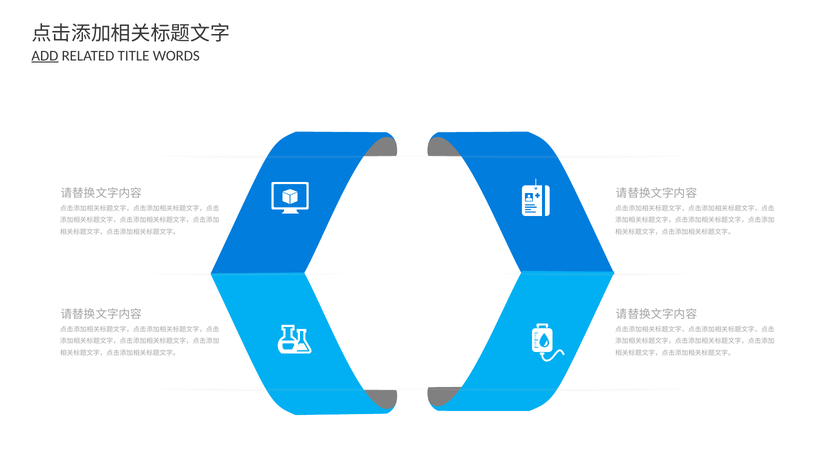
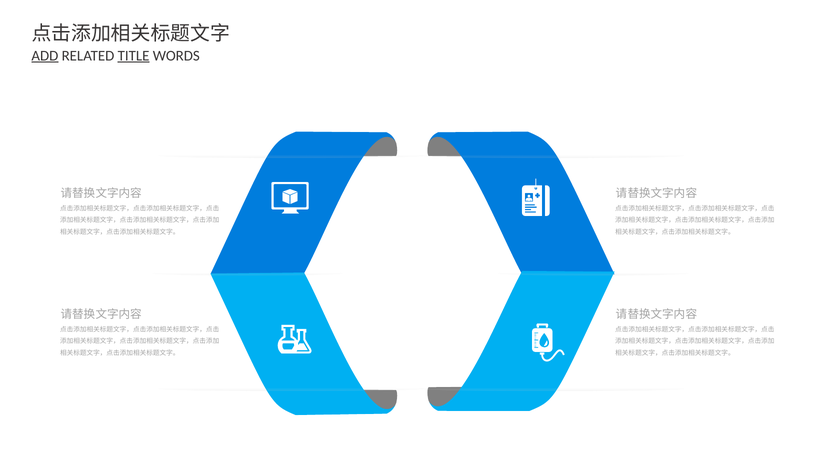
TITLE underline: none -> present (134, 56)
